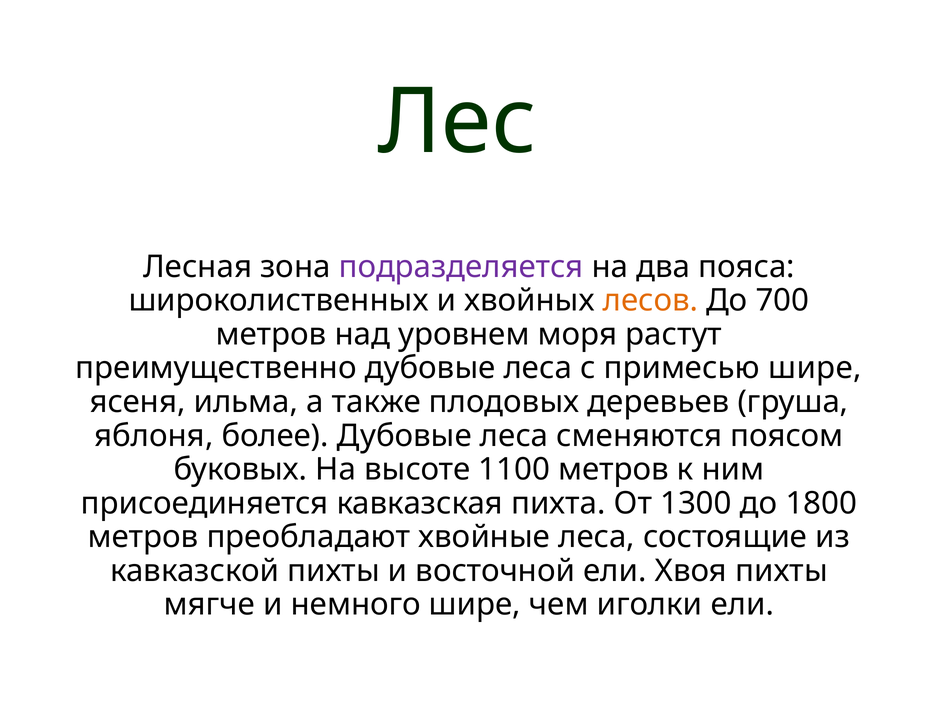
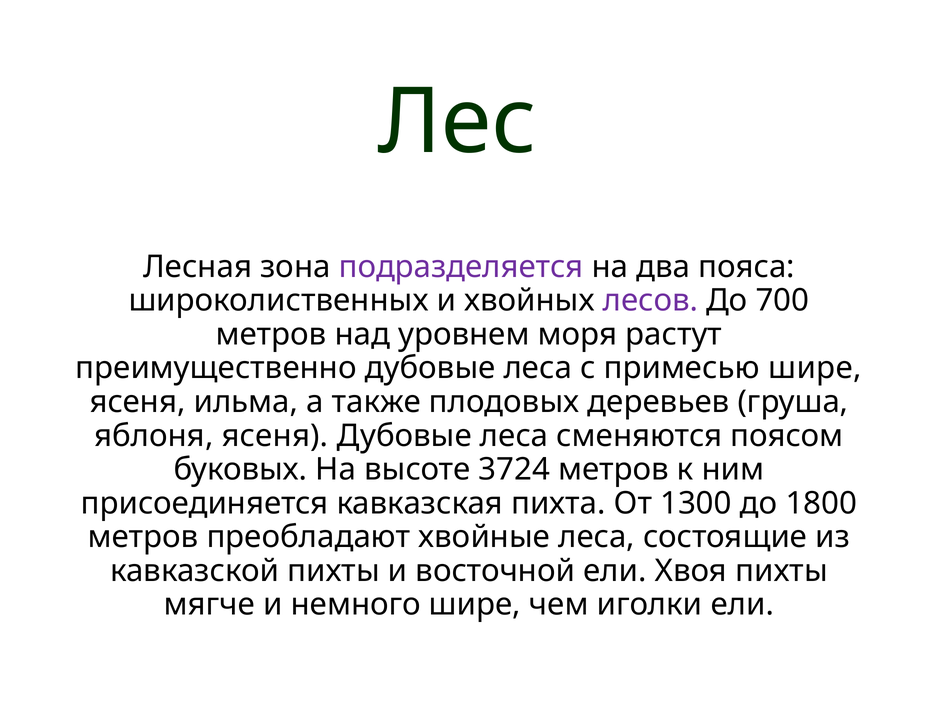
лесов colour: orange -> purple (650, 300)
яблоня более: более -> ясеня (275, 435)
1100: 1100 -> 3724 (514, 469)
